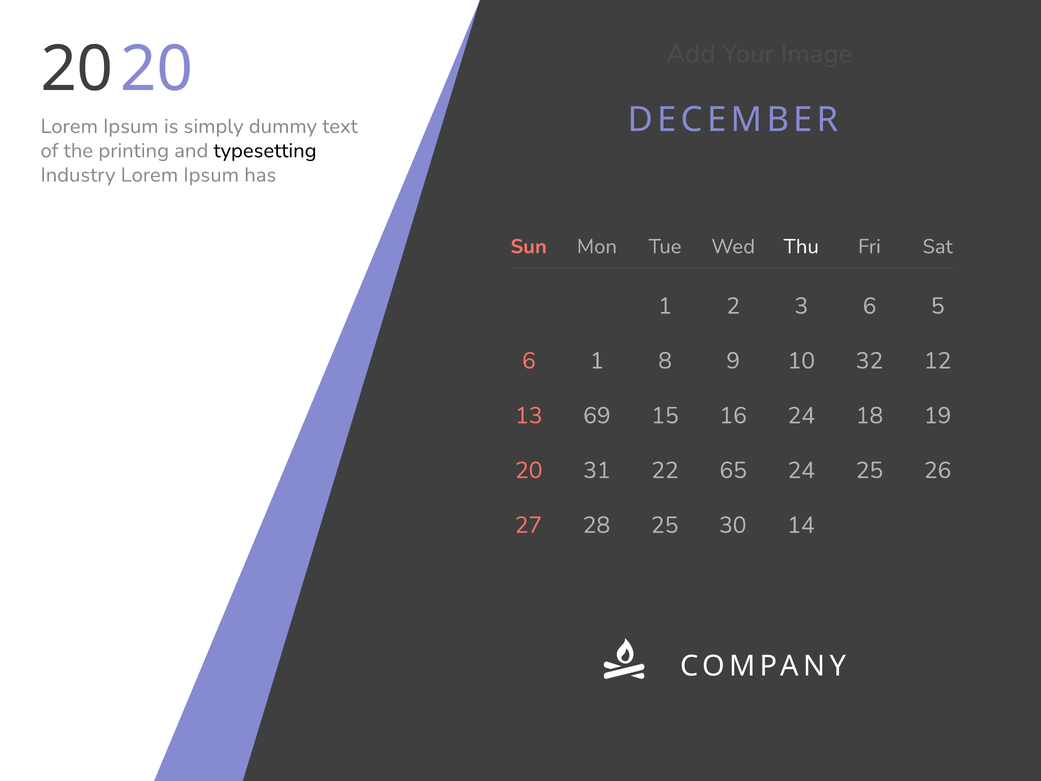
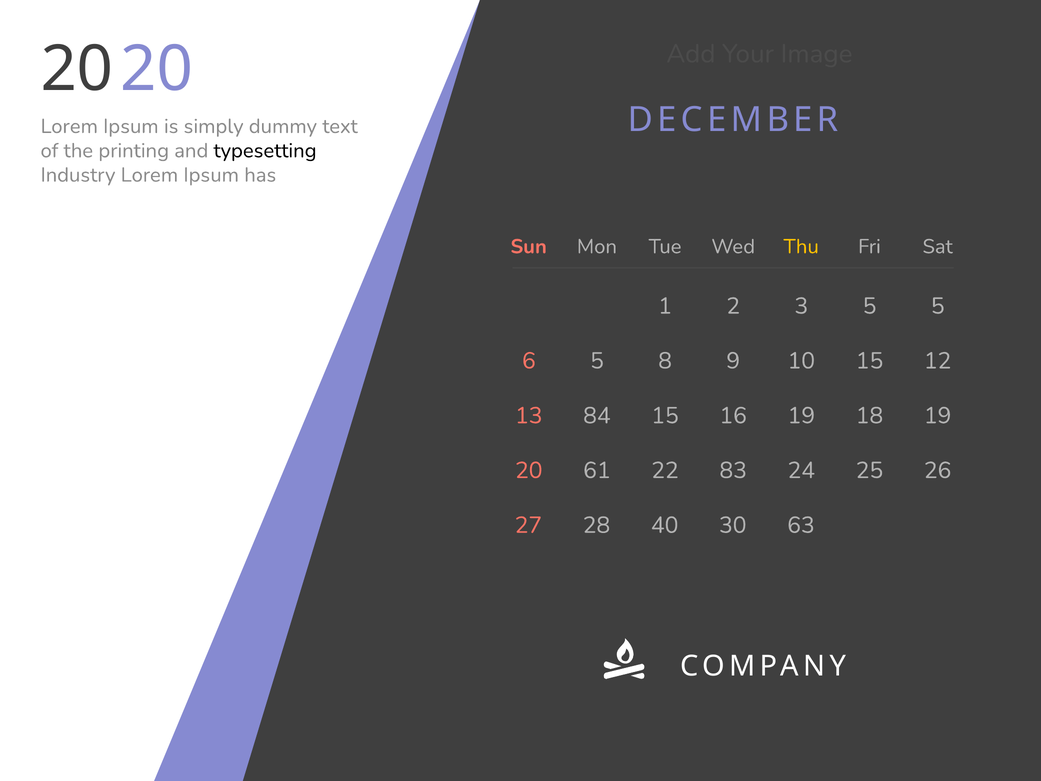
Thu colour: white -> yellow (801, 246)
3 6: 6 -> 5 (870, 306)
6 1: 1 -> 5 (597, 361)
10 32: 32 -> 15 (869, 361)
69: 69 -> 84 (597, 415)
16 24: 24 -> 19 (801, 415)
31: 31 -> 61 (597, 470)
65: 65 -> 83 (733, 470)
28 25: 25 -> 40 (665, 525)
14: 14 -> 63 (801, 525)
